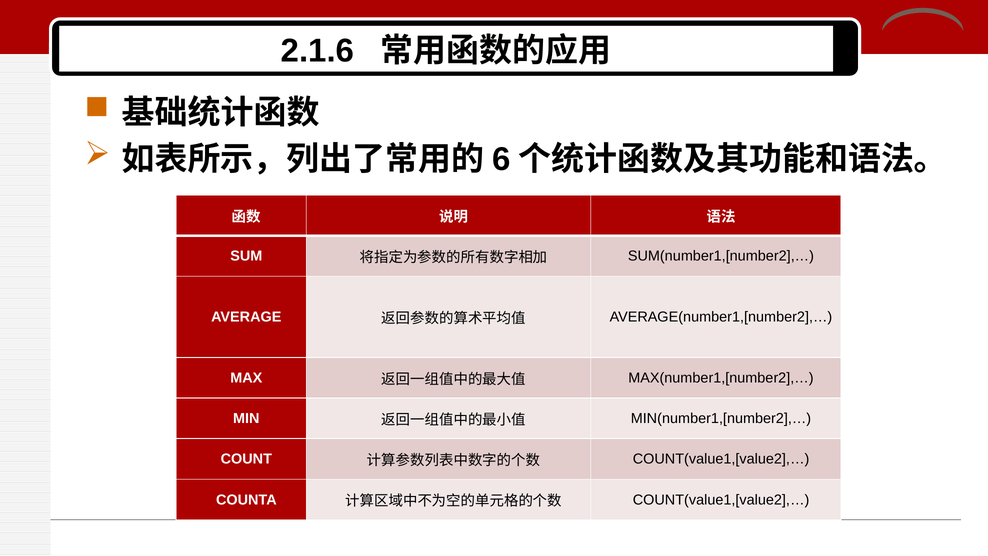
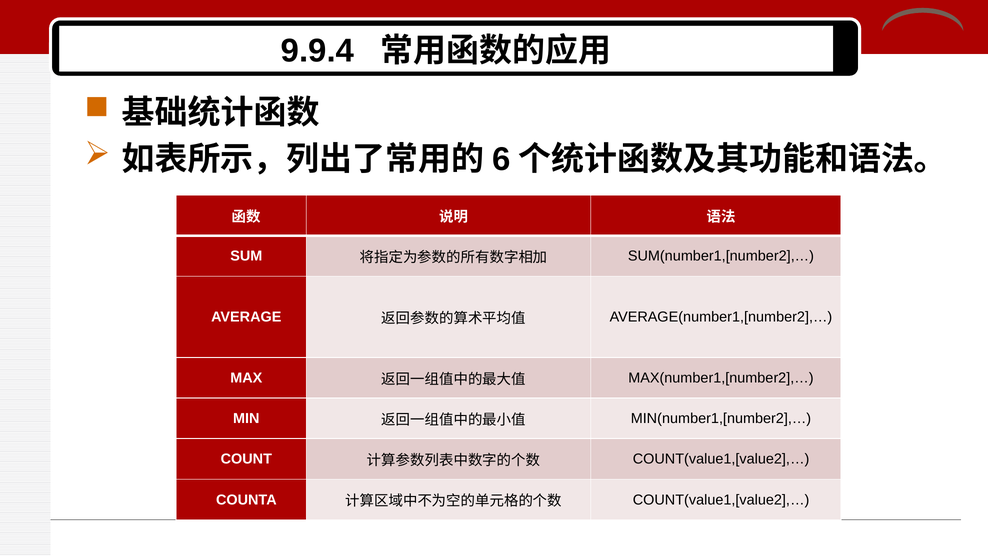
2.1.6: 2.1.6 -> 9.9.4 (318, 51)
